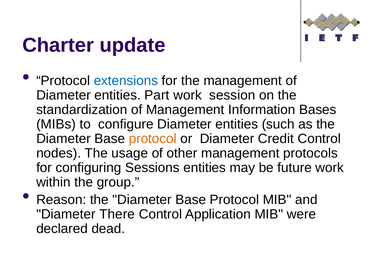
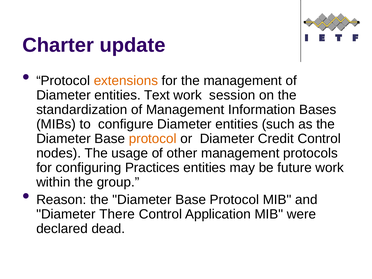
extensions colour: blue -> orange (126, 81)
Part: Part -> Text (157, 95)
Sessions: Sessions -> Practices (152, 168)
